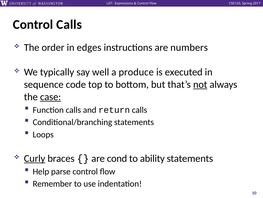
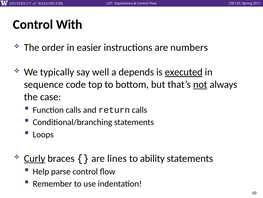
Control Calls: Calls -> With (69, 24)
edges: edges -> easier (89, 47)
produce: produce -> depends (136, 72)
executed underline: none -> present (184, 72)
case underline: present -> none (51, 96)
cond: cond -> lines (117, 158)
